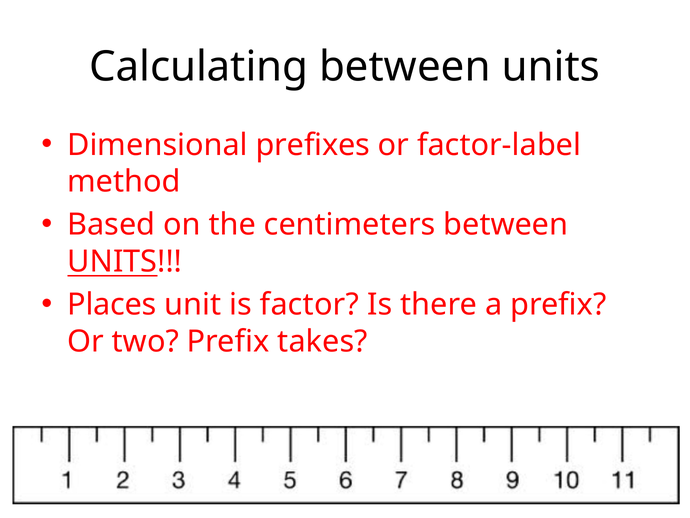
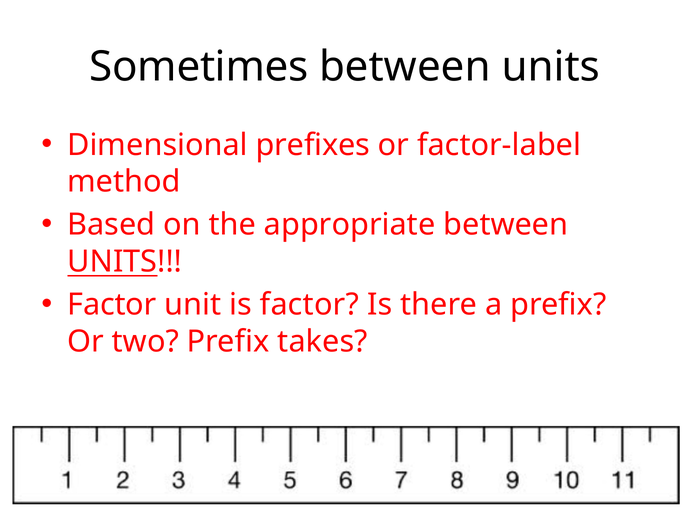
Calculating: Calculating -> Sometimes (199, 67)
centimeters: centimeters -> appropriate (350, 225)
Places: Places -> Factor (112, 304)
